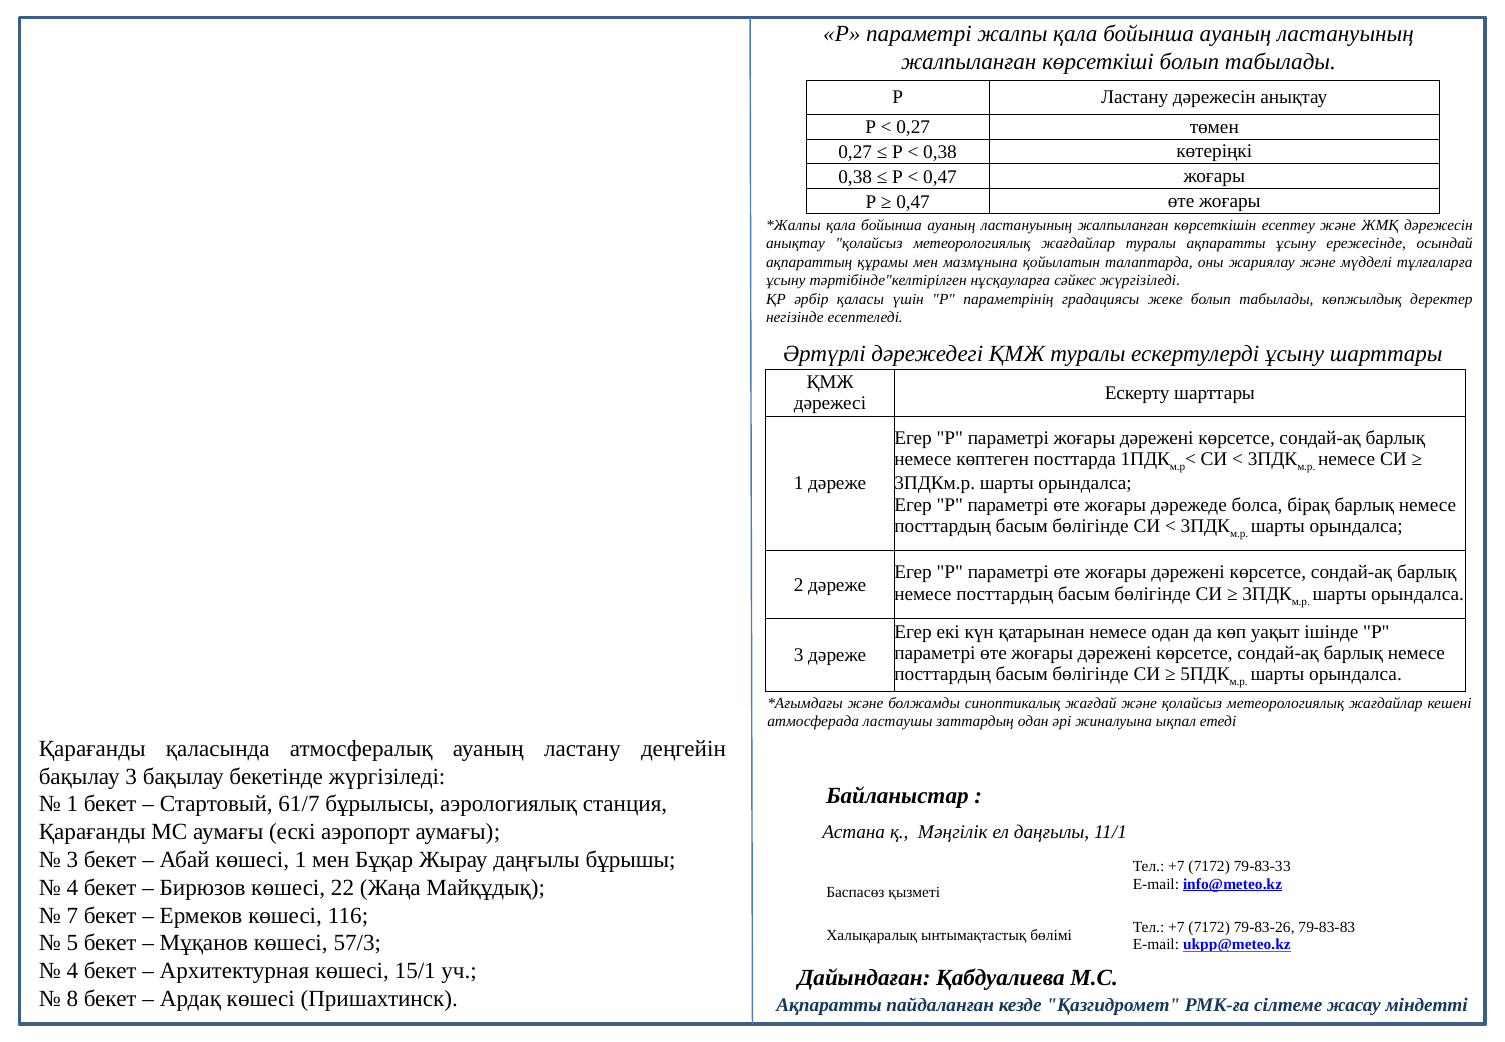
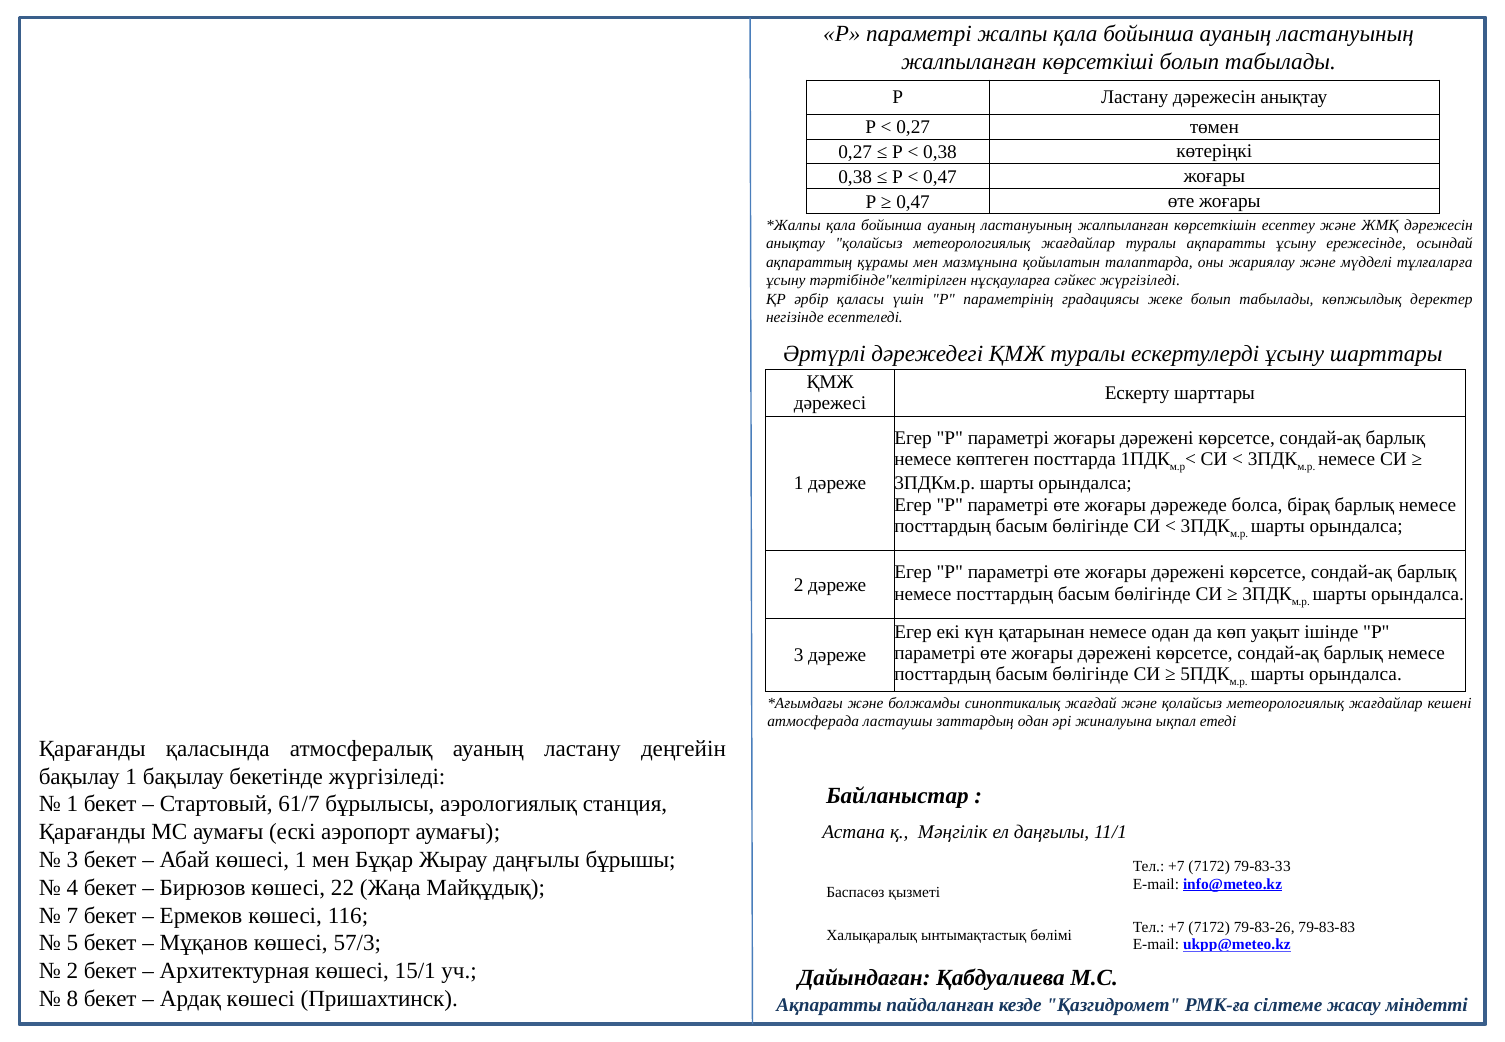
бақылау 3: 3 -> 1 (131, 777)
4: 4 -> 2 (72, 971)
